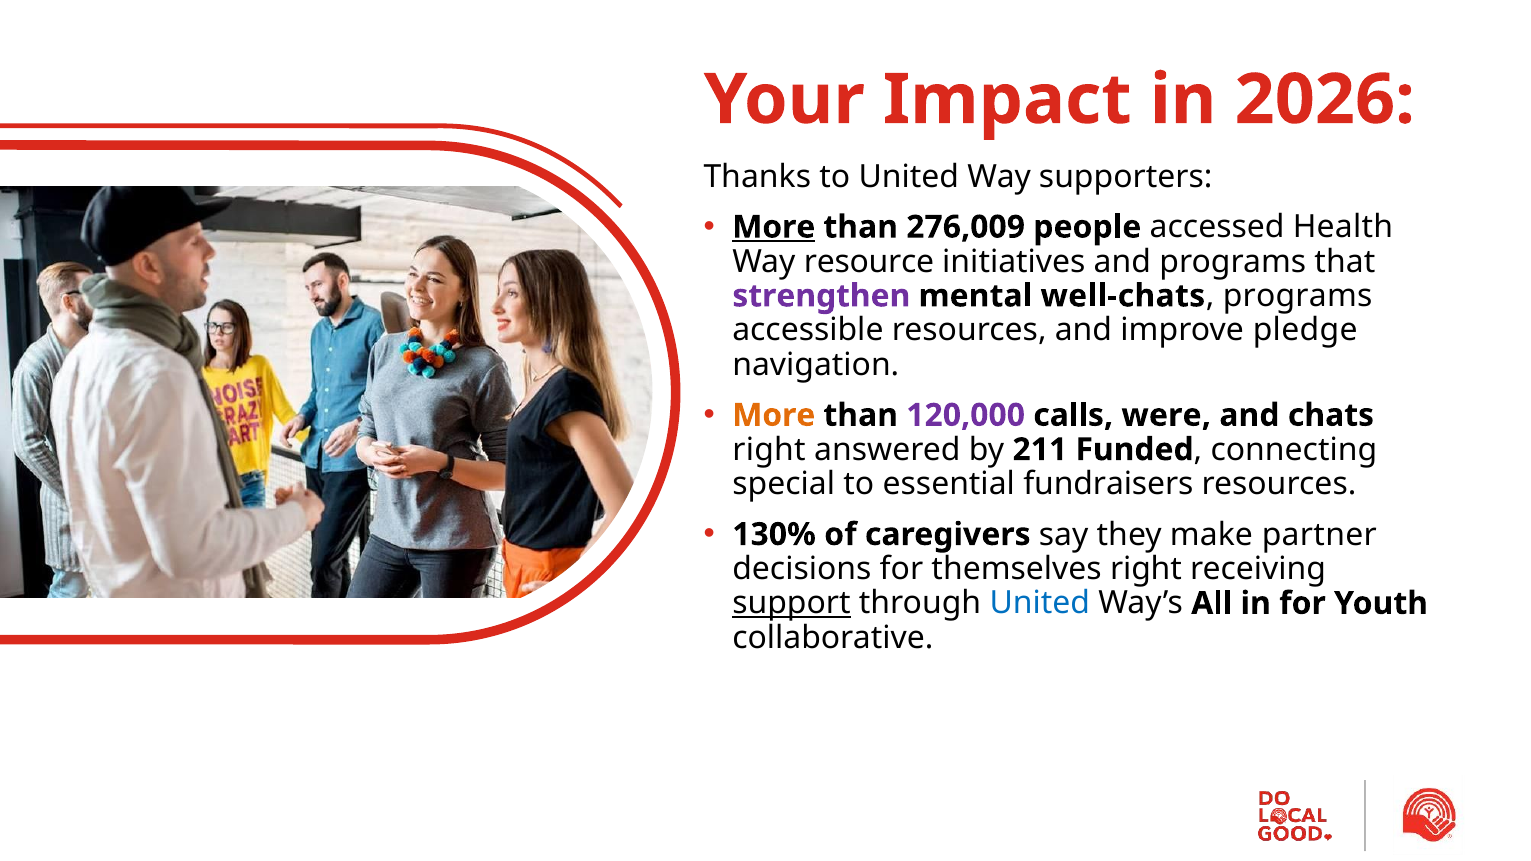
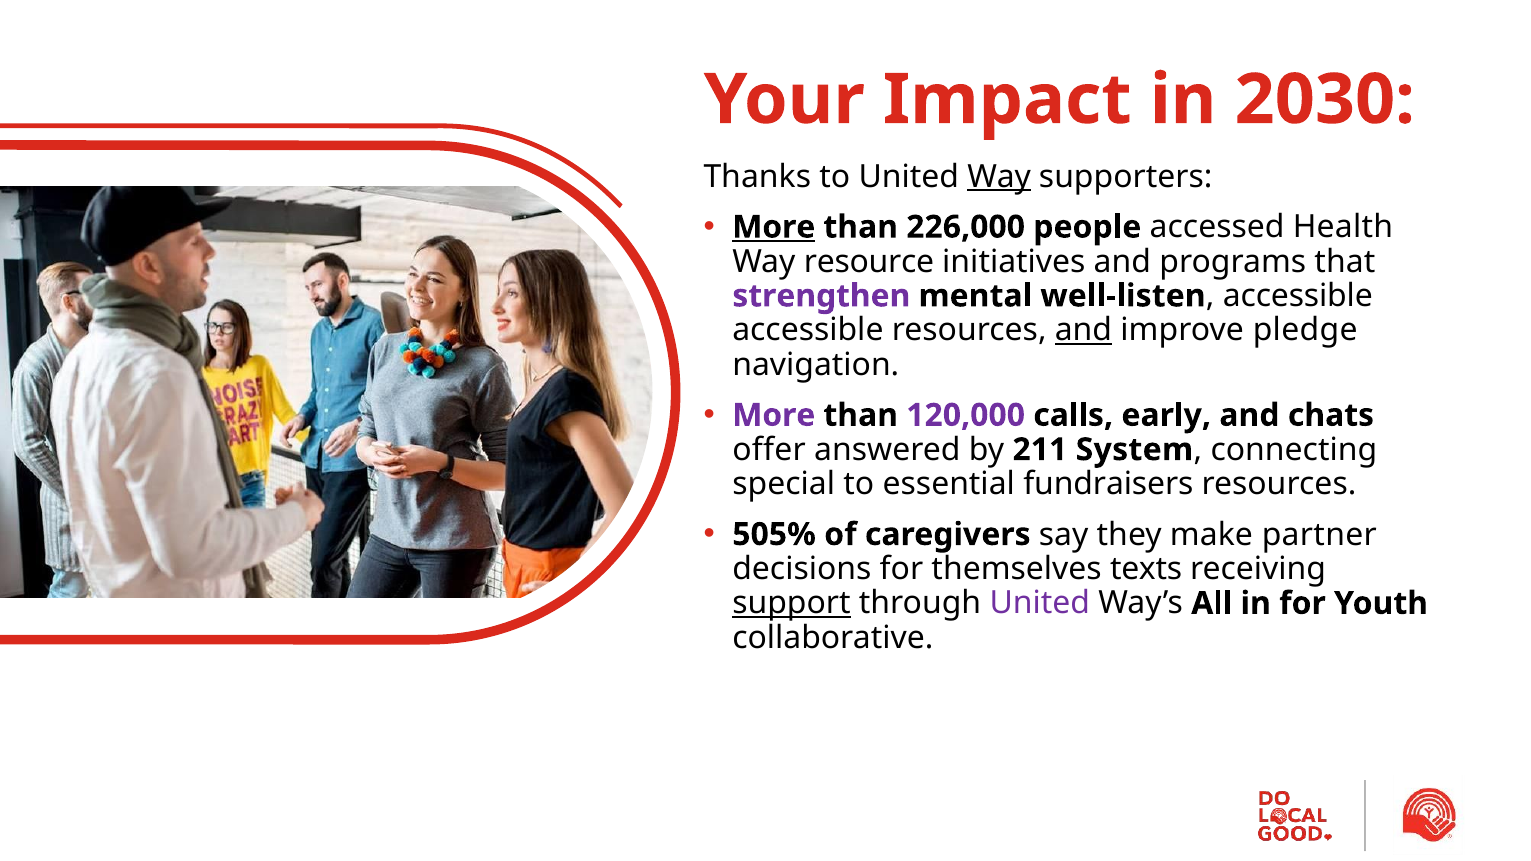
2026: 2026 -> 2030 (1325, 100)
Way underline: none -> present (999, 177)
276,009: 276,009 -> 226,000 (966, 227)
well-chats: well-chats -> well-listen (1123, 296)
programs: programs -> accessible (1298, 296)
and underline: none -> present (1083, 330)
More colour: orange -> purple (774, 415)
were: were -> early (1166, 415)
right: right -> offer (769, 450)
Funded: Funded -> System (1134, 450)
130%: 130% -> 505% (774, 535)
themselves right: right -> texts (1146, 569)
United colour: blue -> purple (1040, 604)
